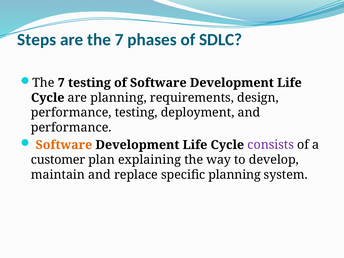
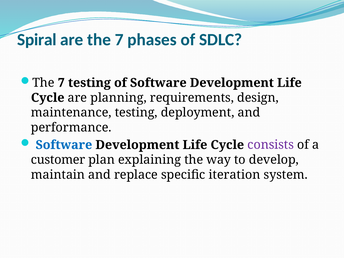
Steps: Steps -> Spiral (37, 40)
performance: performance -> maintenance (71, 113)
Software colour: orange -> blue (64, 145)
specific planning: planning -> iteration (234, 175)
